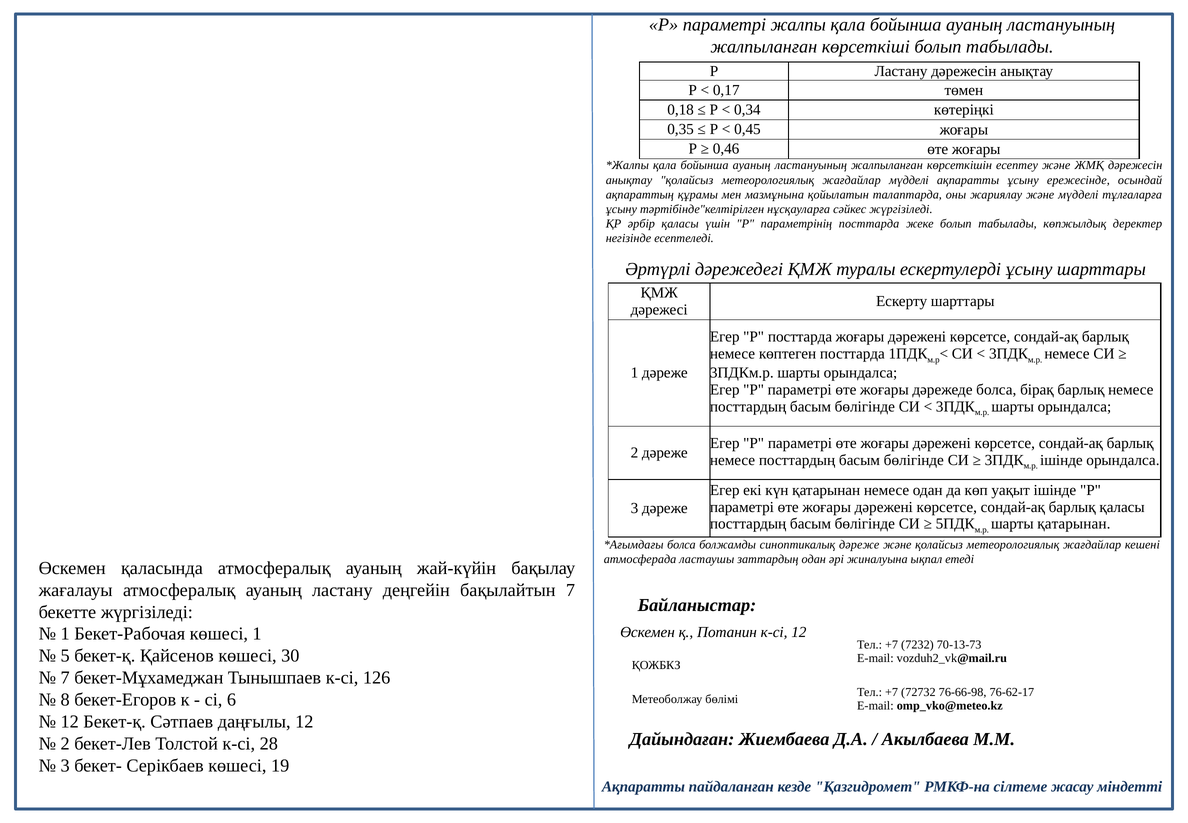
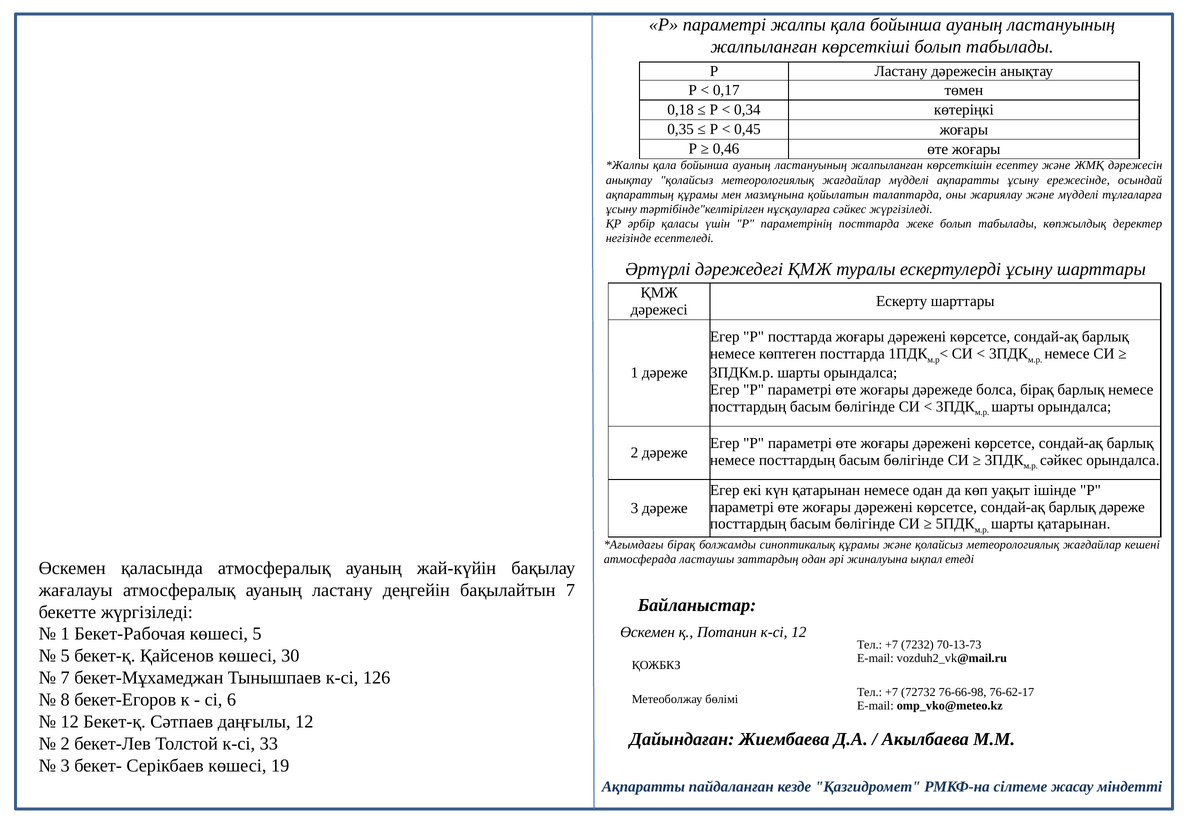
ішінде: ішінде -> сәйкес (1061, 460)
барлық қаласы: қаласы -> дәреже (1122, 507)
болса: болса -> бірақ (681, 544)
синоптикалық дәреже: дәреже -> құрамы (859, 544)
көшесі 1: 1 -> 5 (257, 634)
28: 28 -> 33 (269, 743)
